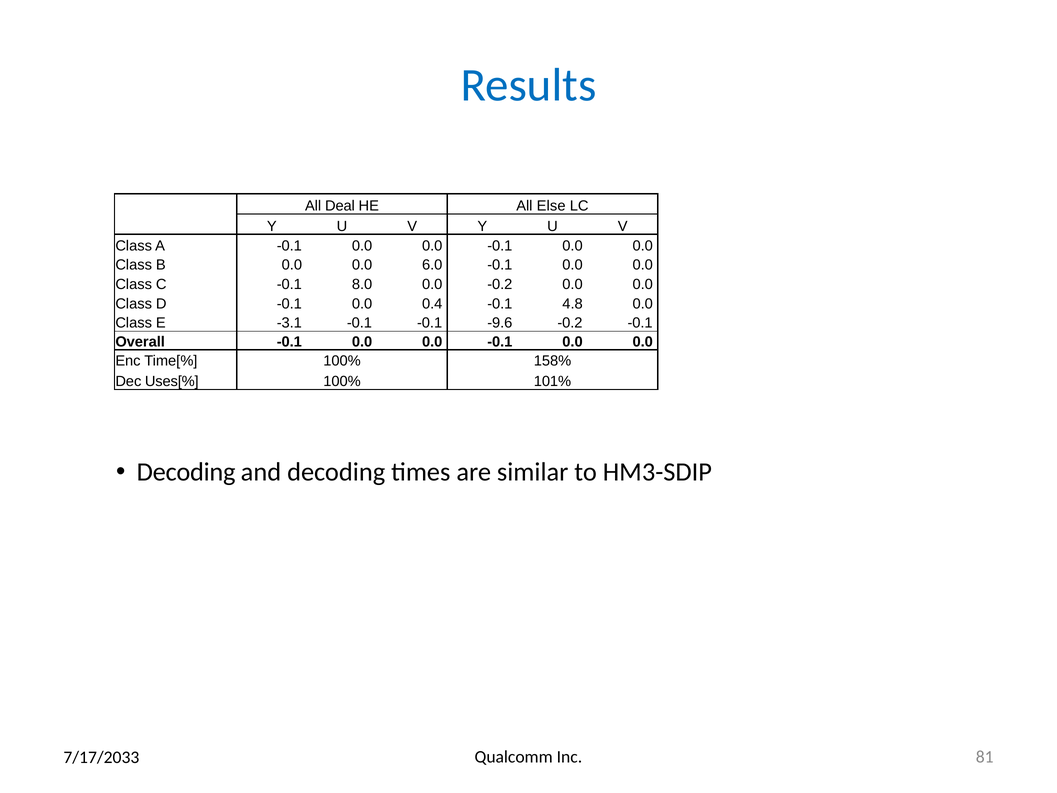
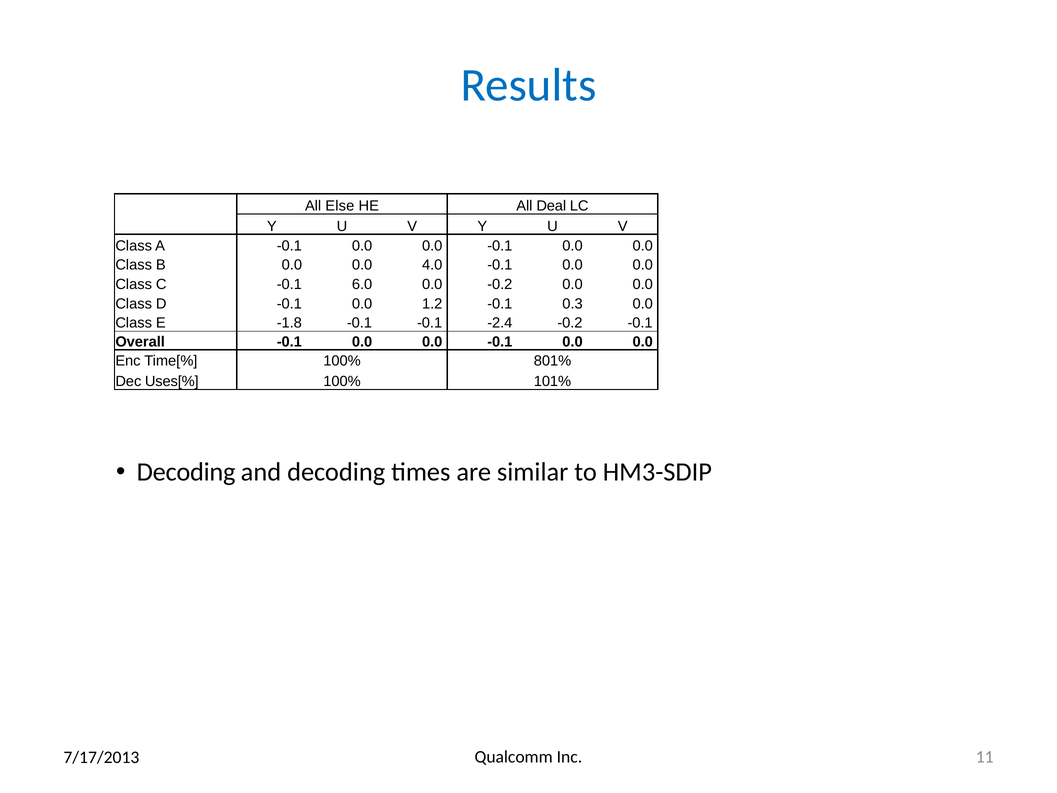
Deal: Deal -> Else (340, 206)
Else: Else -> Deal (551, 206)
6.0: 6.0 -> 4.0 (432, 265)
8.0: 8.0 -> 6.0 (362, 284)
0.4: 0.4 -> 1.2 (432, 304)
4.8: 4.8 -> 0.3 (573, 304)
-3.1: -3.1 -> -1.8 (289, 323)
-9.6: -9.6 -> -2.4 (500, 323)
158%: 158% -> 801% (552, 361)
81: 81 -> 11 (985, 757)
7/17/2033: 7/17/2033 -> 7/17/2013 (101, 757)
